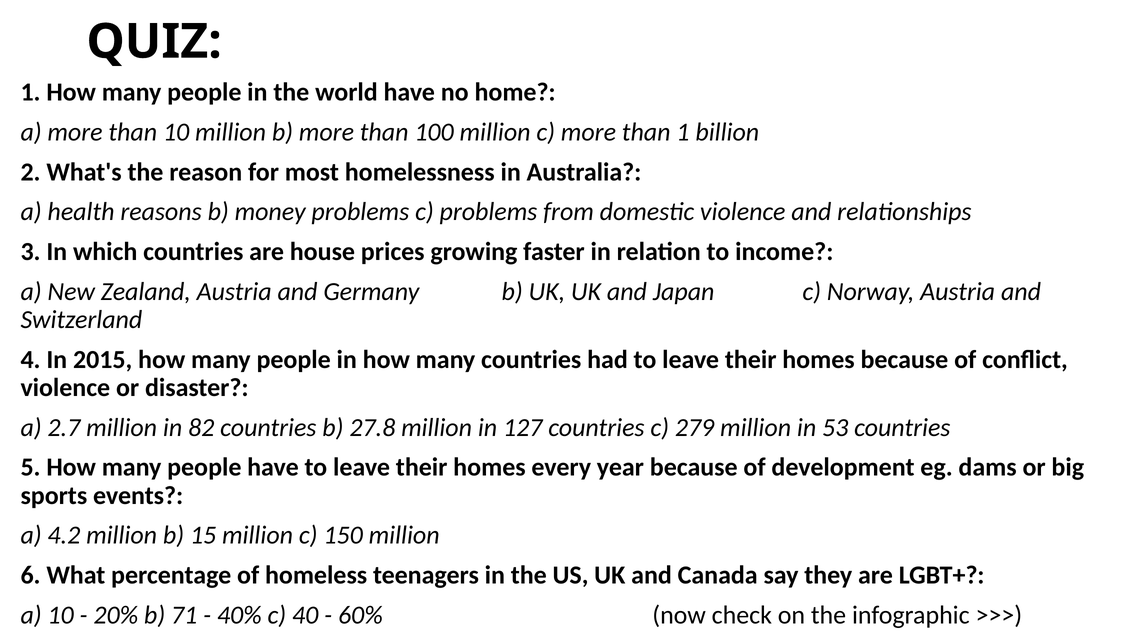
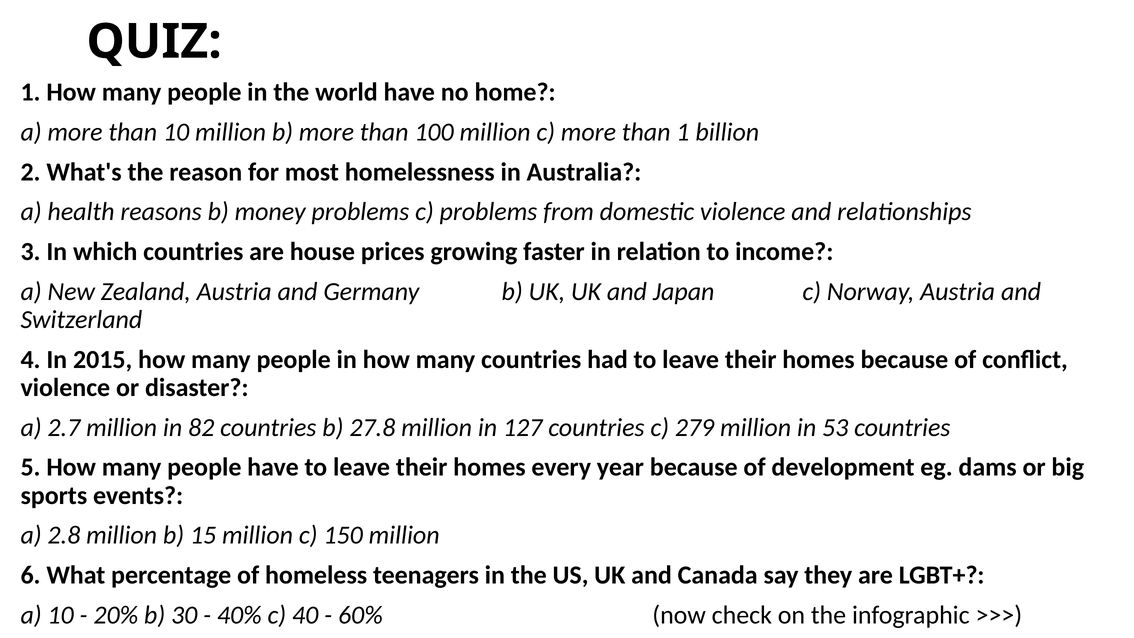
4.2: 4.2 -> 2.8 (64, 535)
71: 71 -> 30 (184, 615)
